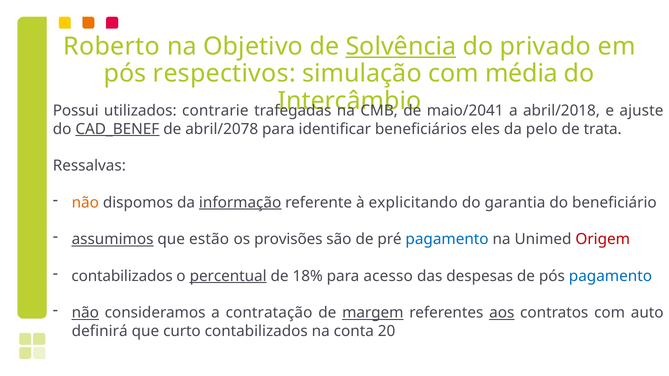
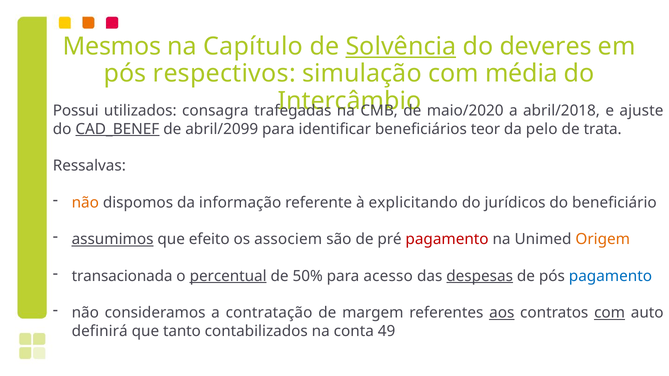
Roberto: Roberto -> Mesmos (112, 47)
Objetivo: Objetivo -> Capítulo (253, 47)
privado: privado -> deveres (546, 47)
contrarie: contrarie -> consagra (215, 111)
maio/2041: maio/2041 -> maio/2020 (465, 111)
abril/2078: abril/2078 -> abril/2099 (222, 129)
eles: eles -> teor (486, 129)
informação underline: present -> none (240, 203)
garantia: garantia -> jurídicos (515, 203)
estão: estão -> efeito (209, 240)
provisões: provisões -> associem (288, 240)
pagamento colour: blue -> red (447, 240)
Origem colour: red -> orange (603, 240)
contabilizados: contabilizados -> transacionada (122, 276)
18%: 18% -> 50% (308, 276)
despesas underline: none -> present (480, 276)
não underline: present -> none (85, 313)
margem underline: present -> none (373, 313)
com underline: none -> present (610, 313)
curto: curto -> tanto (182, 332)
20: 20 -> 49 (387, 332)
